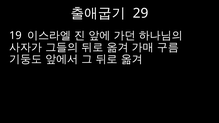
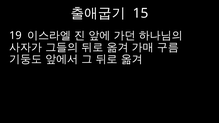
29: 29 -> 15 (141, 13)
